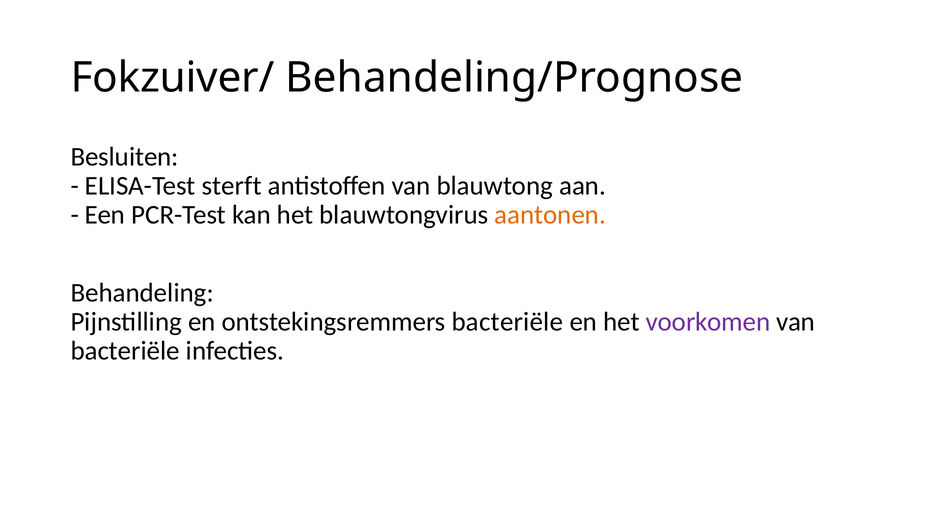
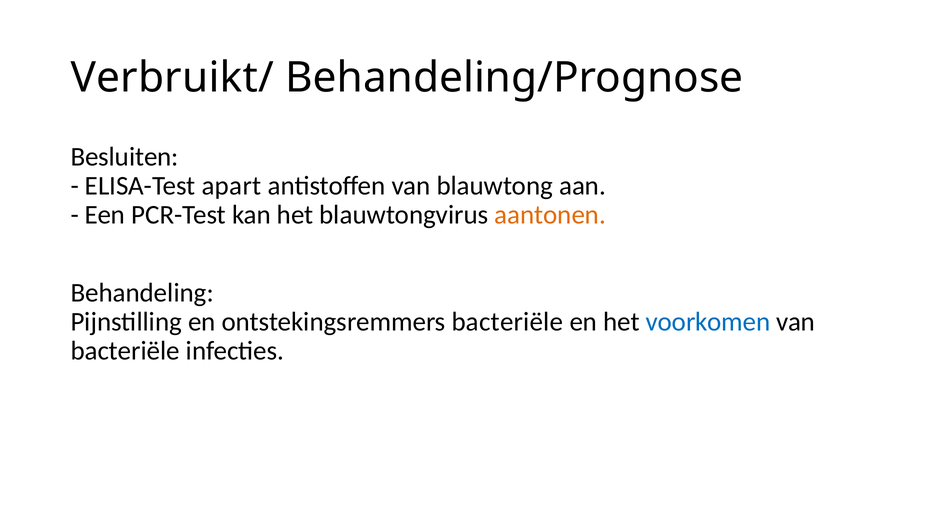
Fokzuiver/: Fokzuiver/ -> Verbruikt/ (172, 78)
sterft: sterft -> apart (232, 186)
voorkomen colour: purple -> blue (708, 322)
